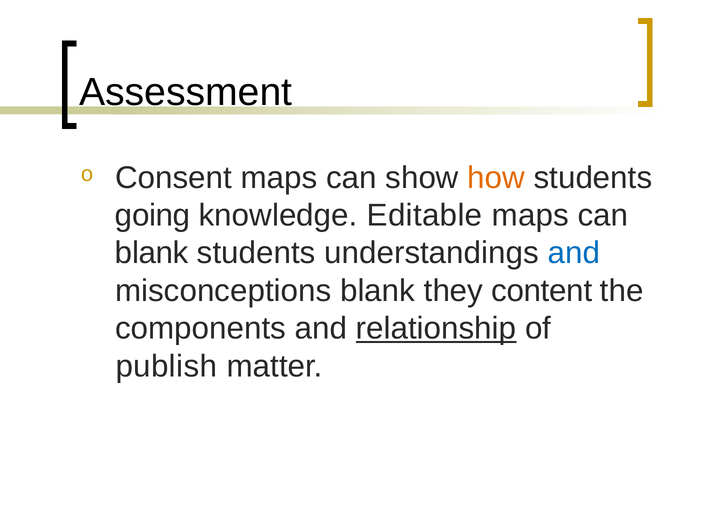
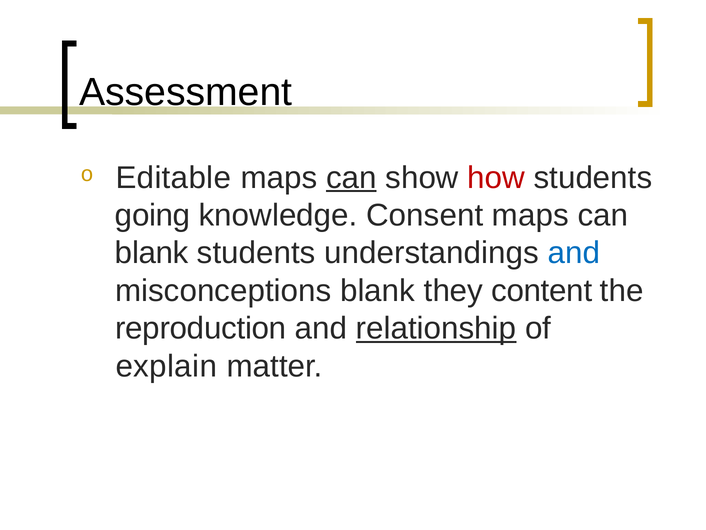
Consent: Consent -> Editable (173, 178)
can underline: none -> present (351, 178)
how colour: orange -> red (496, 178)
Editable: Editable -> Consent (425, 215)
components: components -> reproduction (201, 328)
publish: publish -> explain (166, 366)
